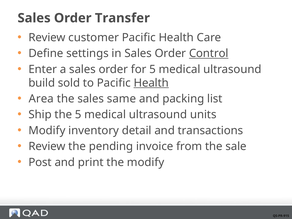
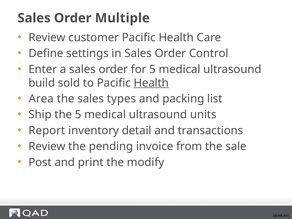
Transfer: Transfer -> Multiple (122, 18)
Control underline: present -> none (209, 53)
same: same -> types (121, 99)
Modify: Modify -> Report (47, 131)
